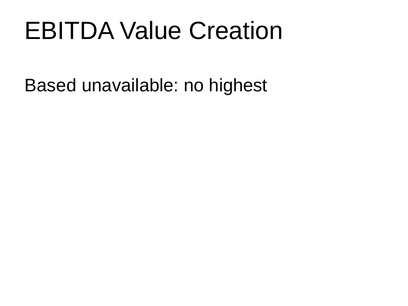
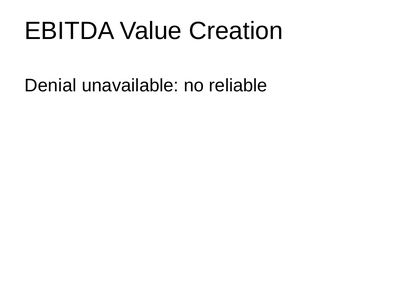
Based: Based -> Denial (51, 86)
highest: highest -> reliable (238, 86)
